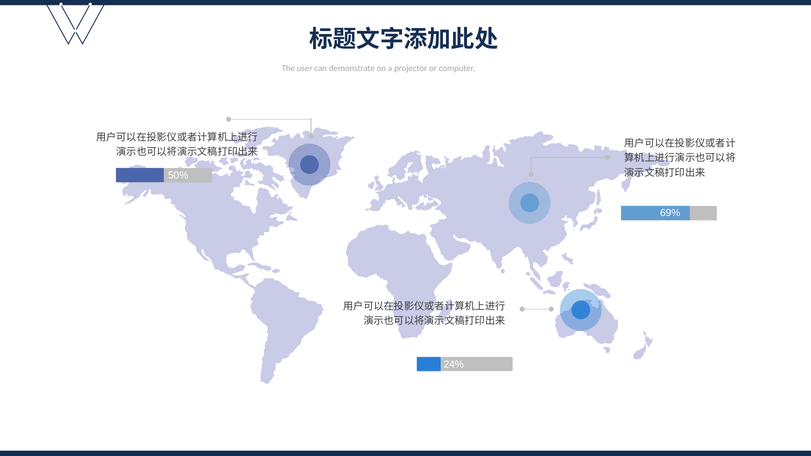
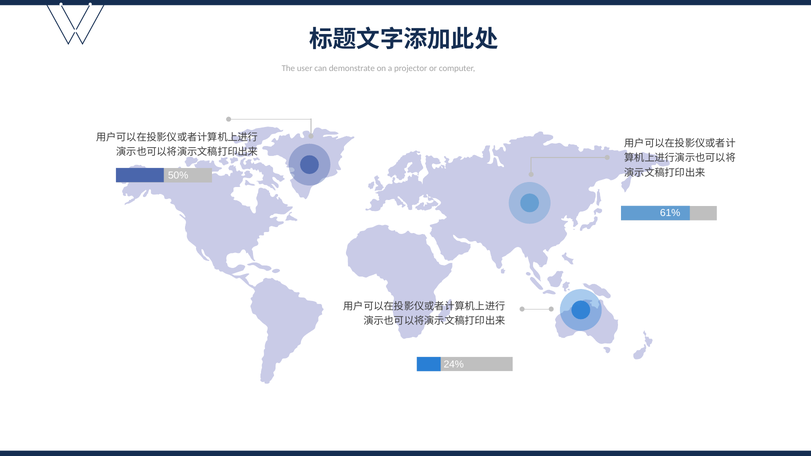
69%: 69% -> 61% (670, 213)
